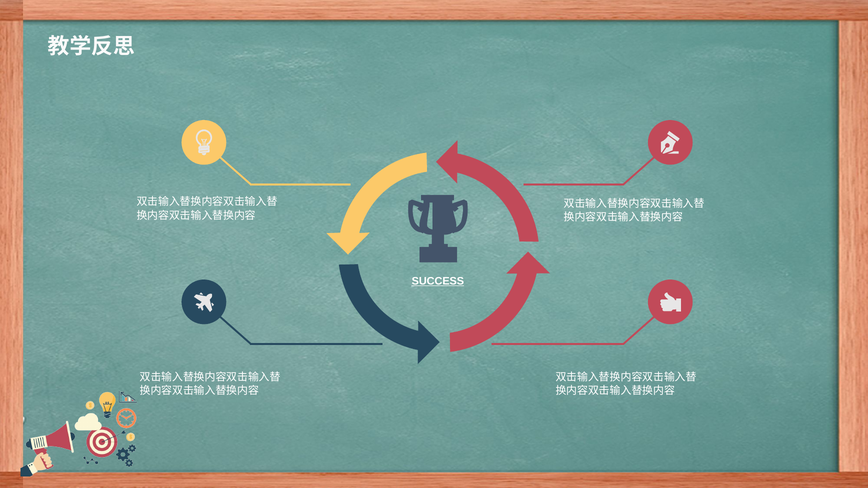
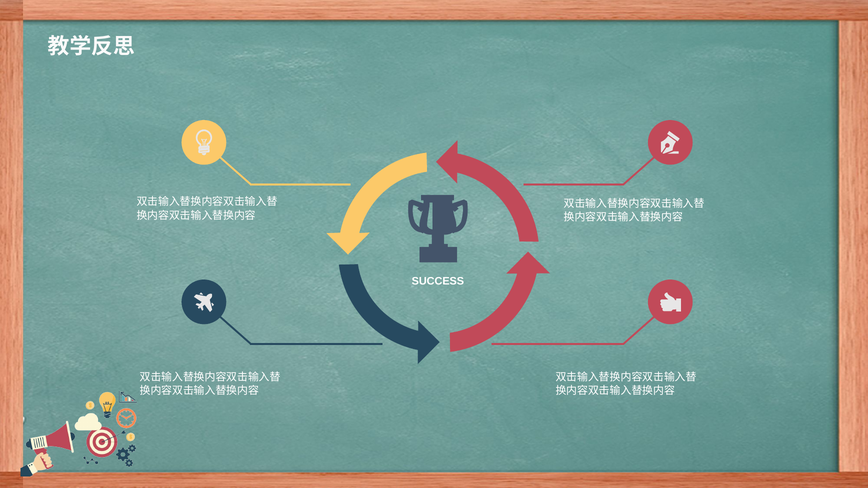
SUCCESS underline: present -> none (438, 281)
